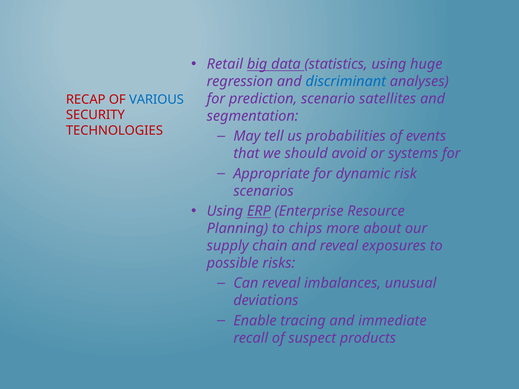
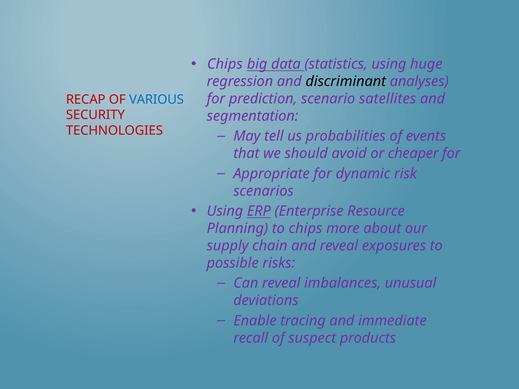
Retail: Retail -> Chips (225, 64)
discriminant colour: blue -> black (346, 81)
systems: systems -> cheaper (413, 154)
